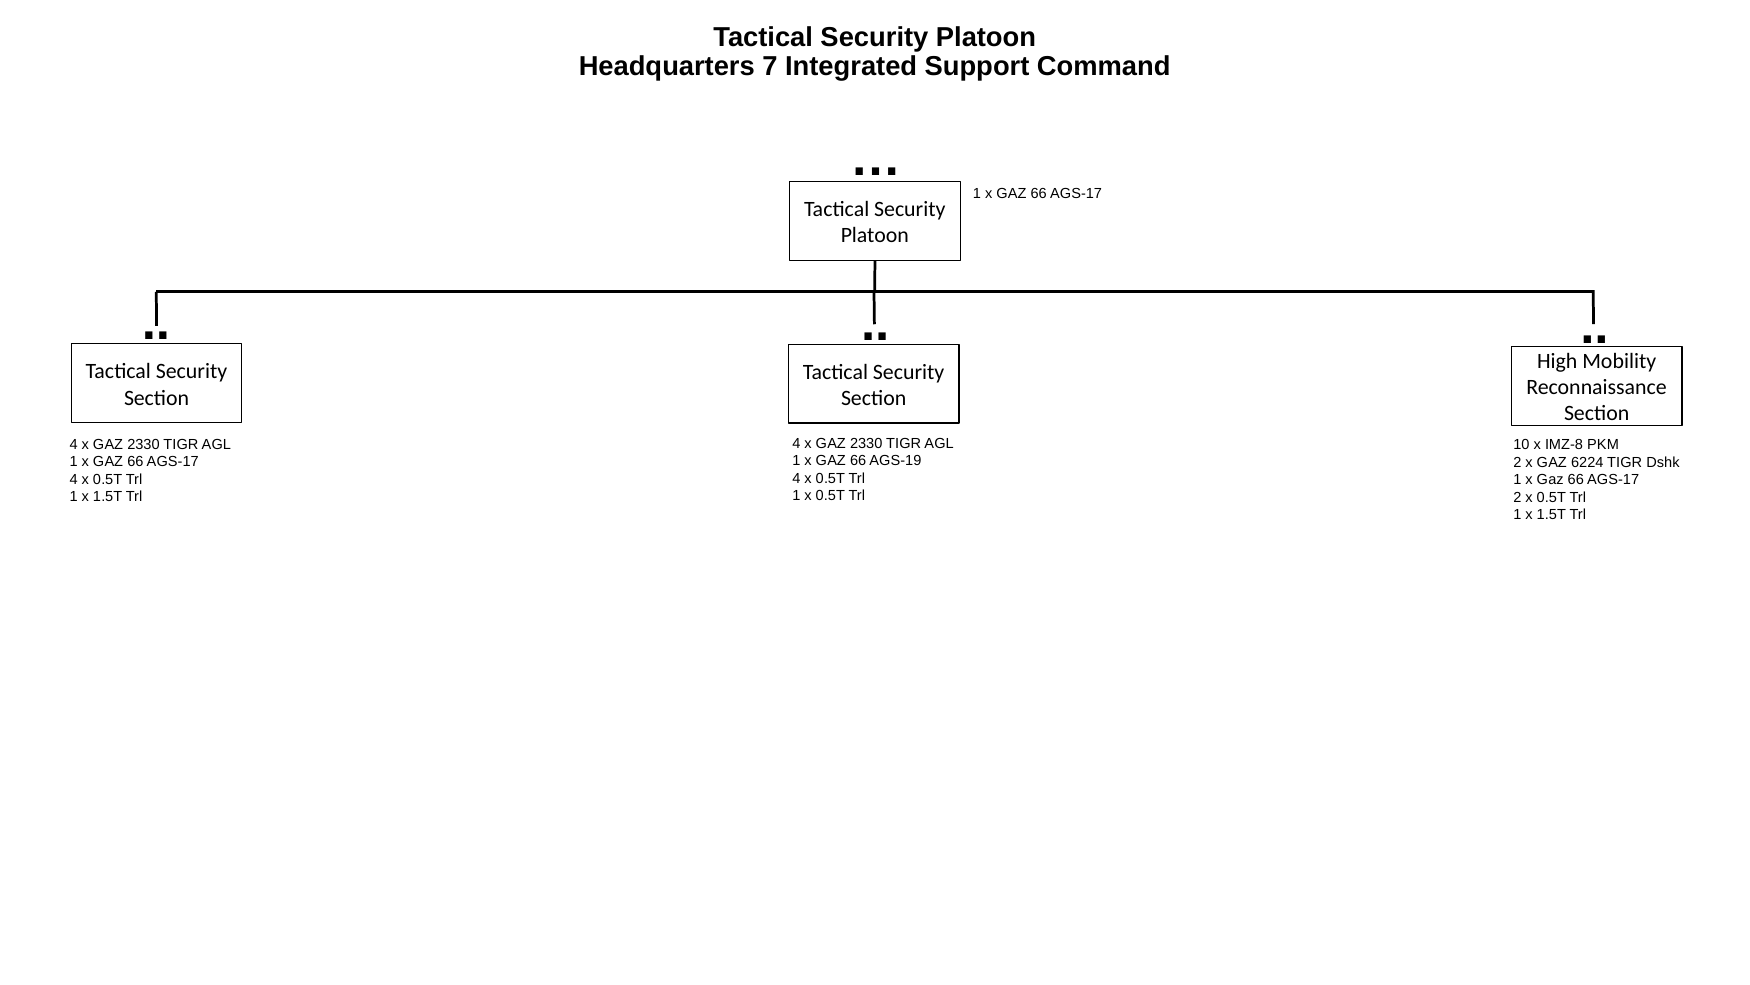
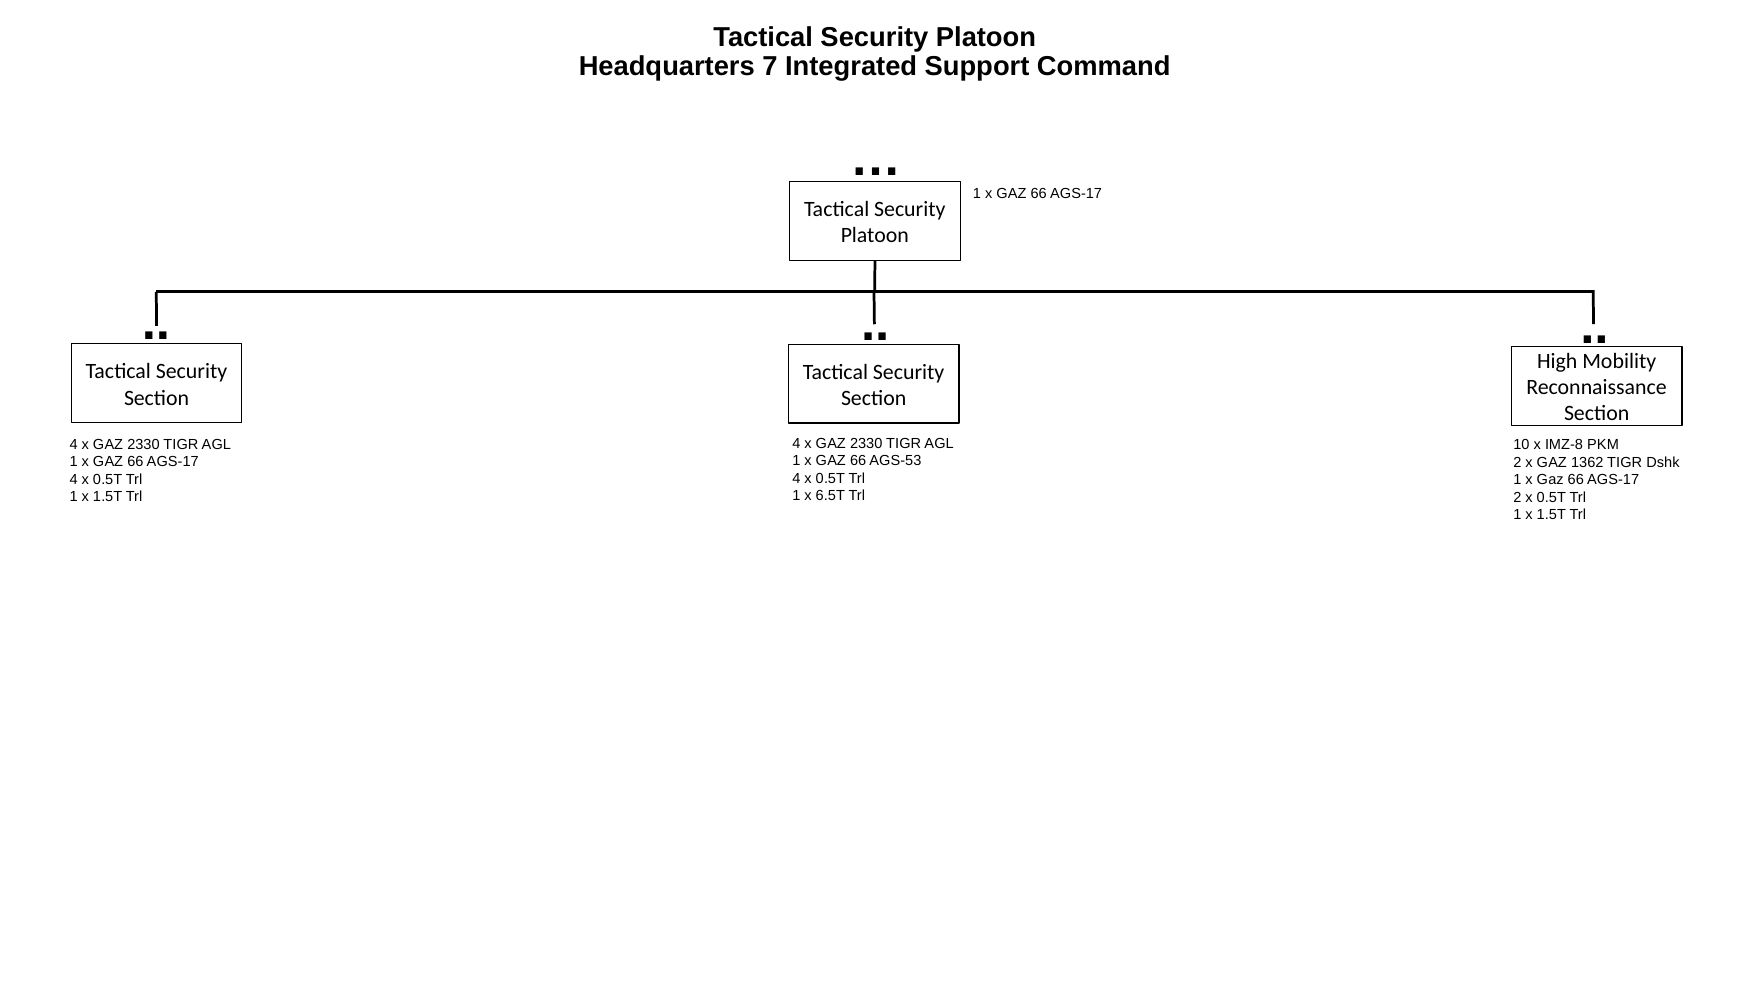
AGS-19: AGS-19 -> AGS-53 (895, 461)
6224: 6224 -> 1362 (1587, 462)
1 x 0.5T: 0.5T -> 6.5T (830, 496)
